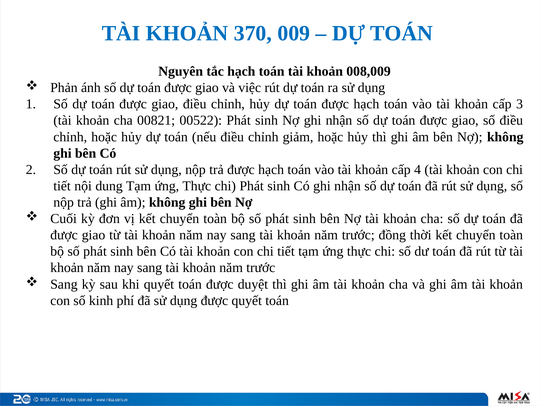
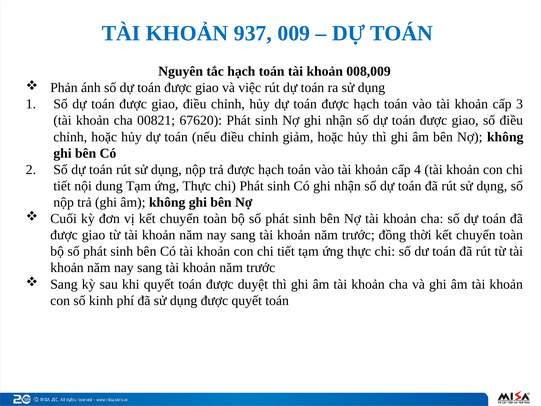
370: 370 -> 937 (253, 33)
00522: 00522 -> 67620 (201, 120)
